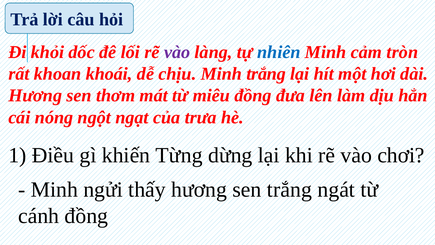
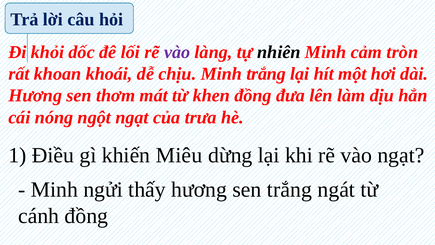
nhiên colour: blue -> black (279, 52)
miêu: miêu -> khen (211, 96)
Từng: Từng -> Miêu (179, 155)
vào chơi: chơi -> ngạt (401, 155)
